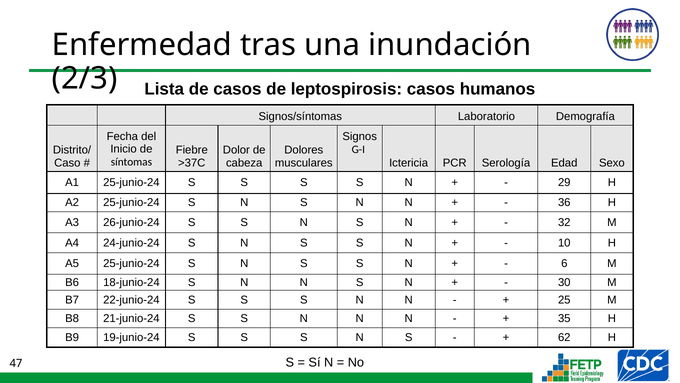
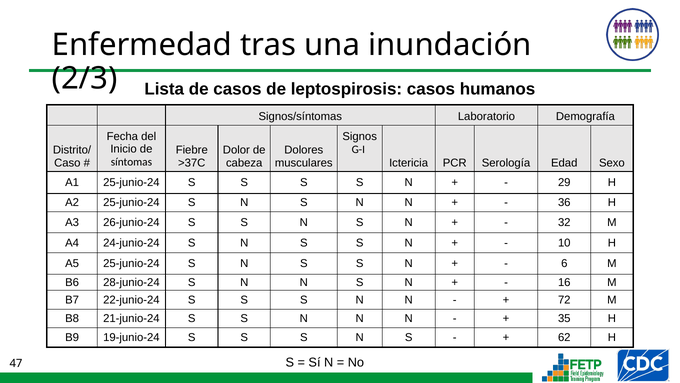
18-junio-24: 18-junio-24 -> 28-junio-24 (131, 282)
30: 30 -> 16 (564, 282)
25: 25 -> 72 (564, 300)
